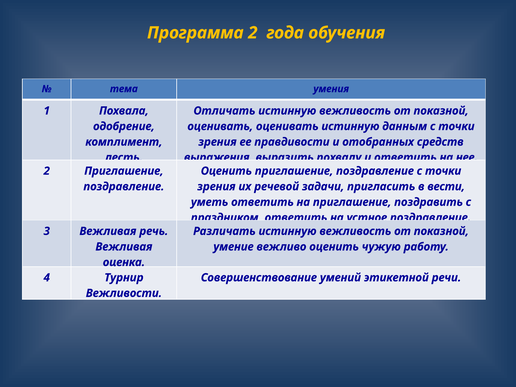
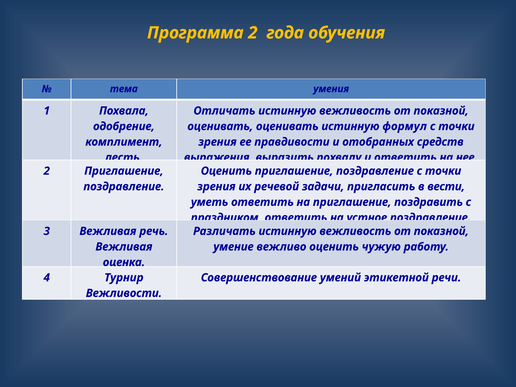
данным: данным -> формул (405, 126)
